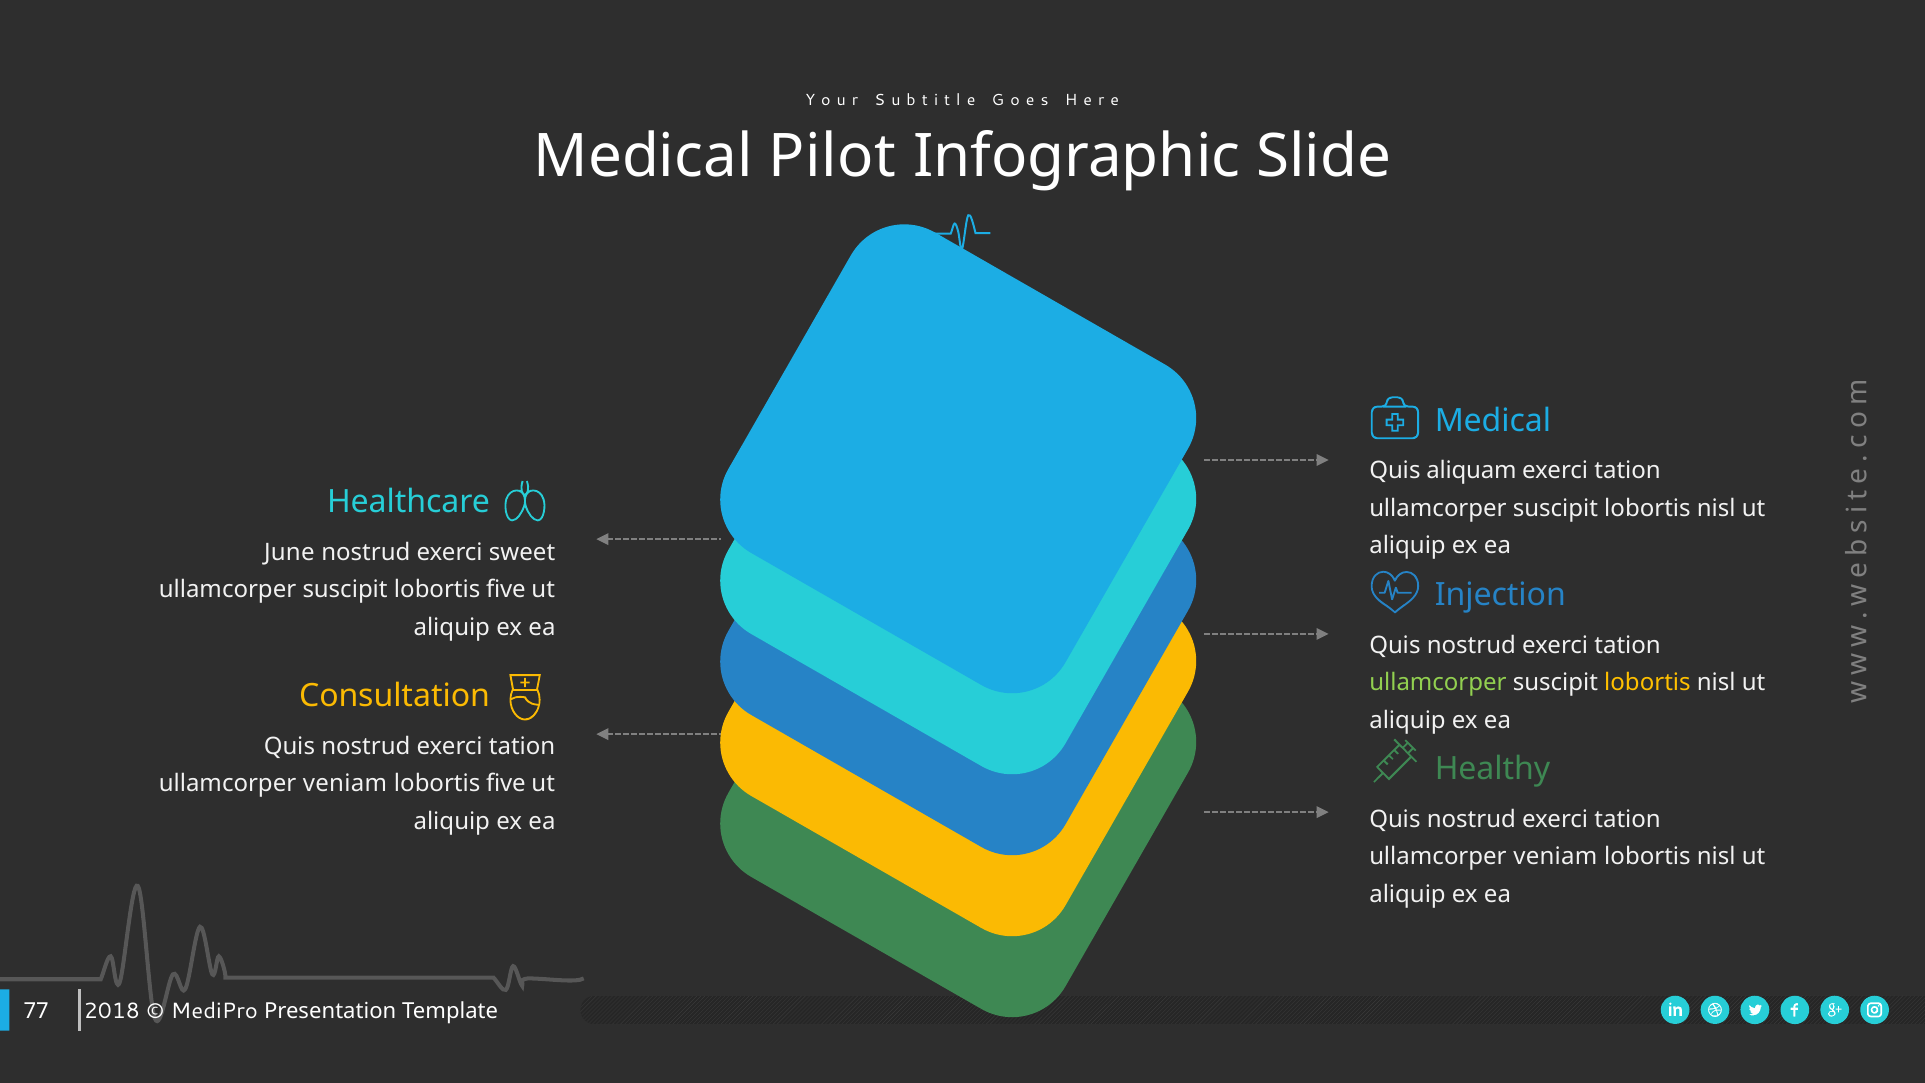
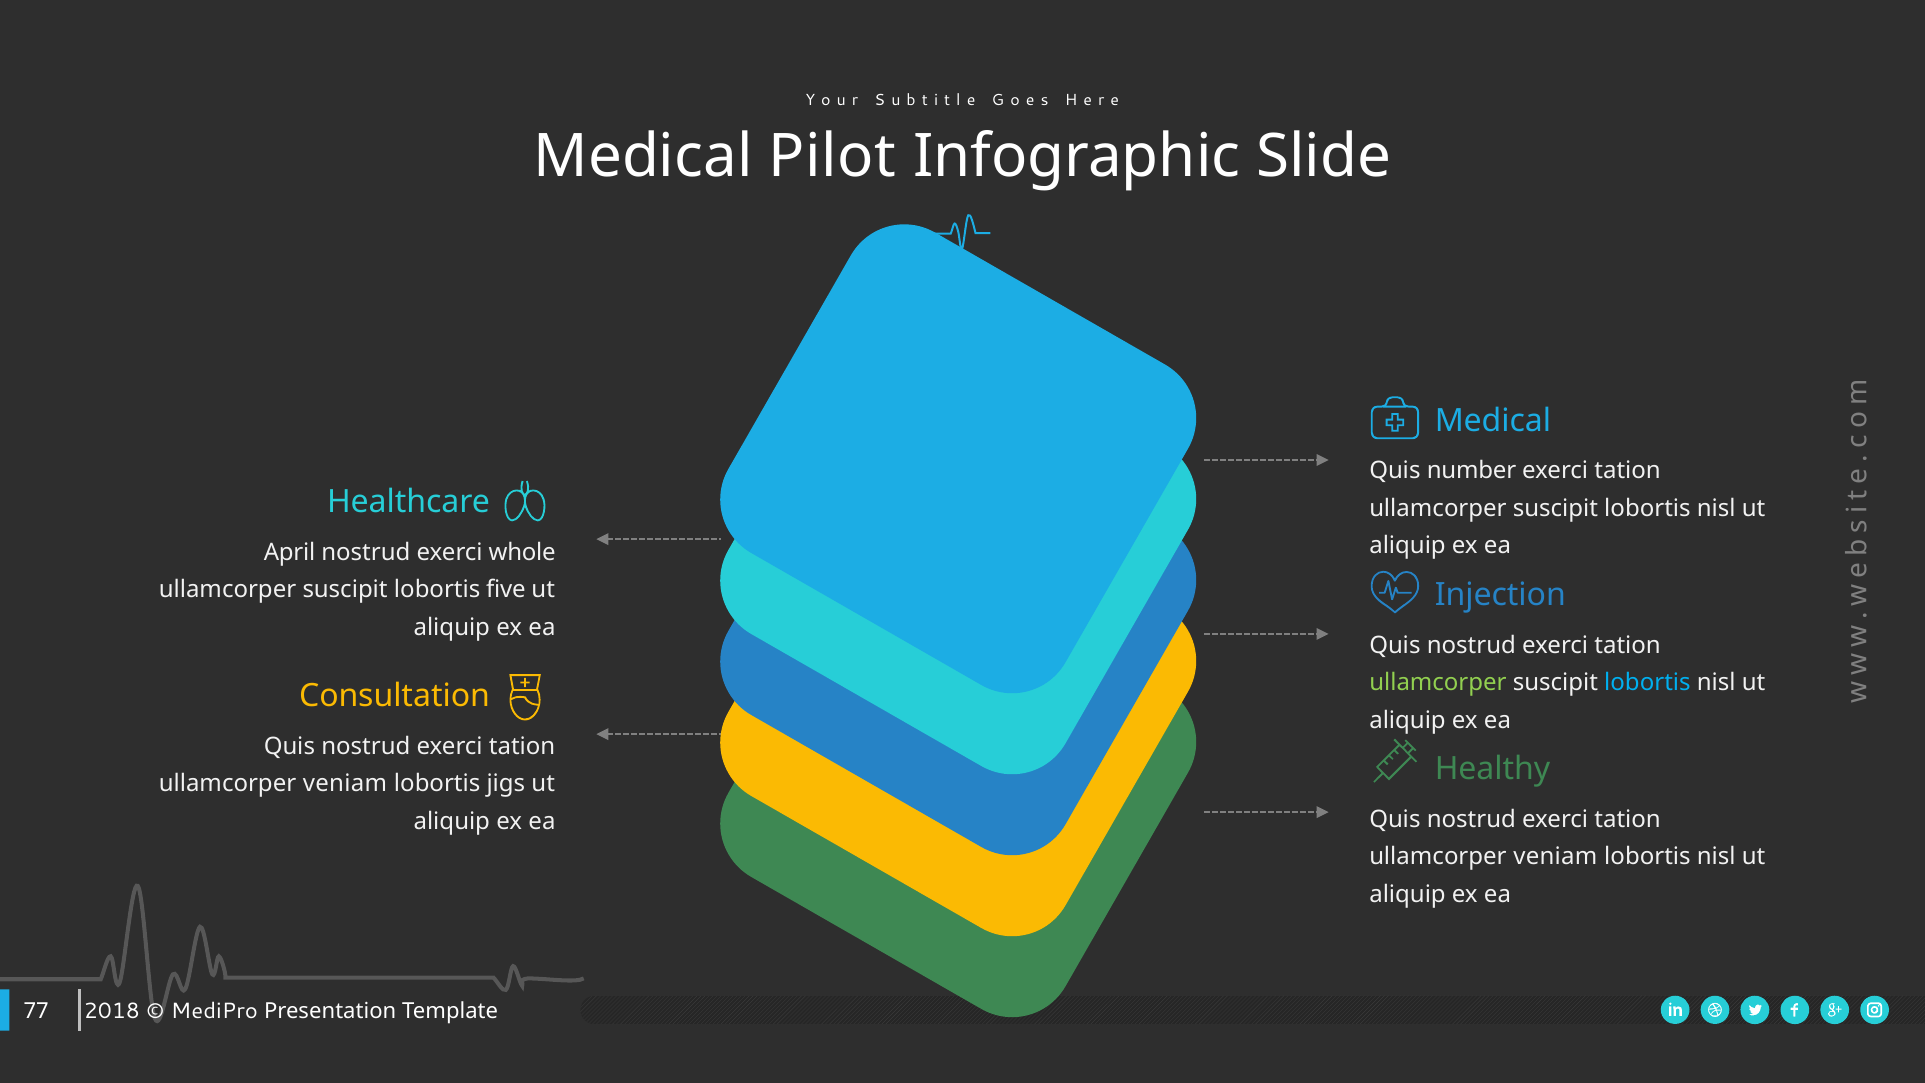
aliquam: aliquam -> number (1471, 471)
June: June -> April (290, 552)
sweet: sweet -> whole (522, 552)
lobortis colour: yellow -> light blue (1647, 683)
five: five -> jigs (506, 784)
